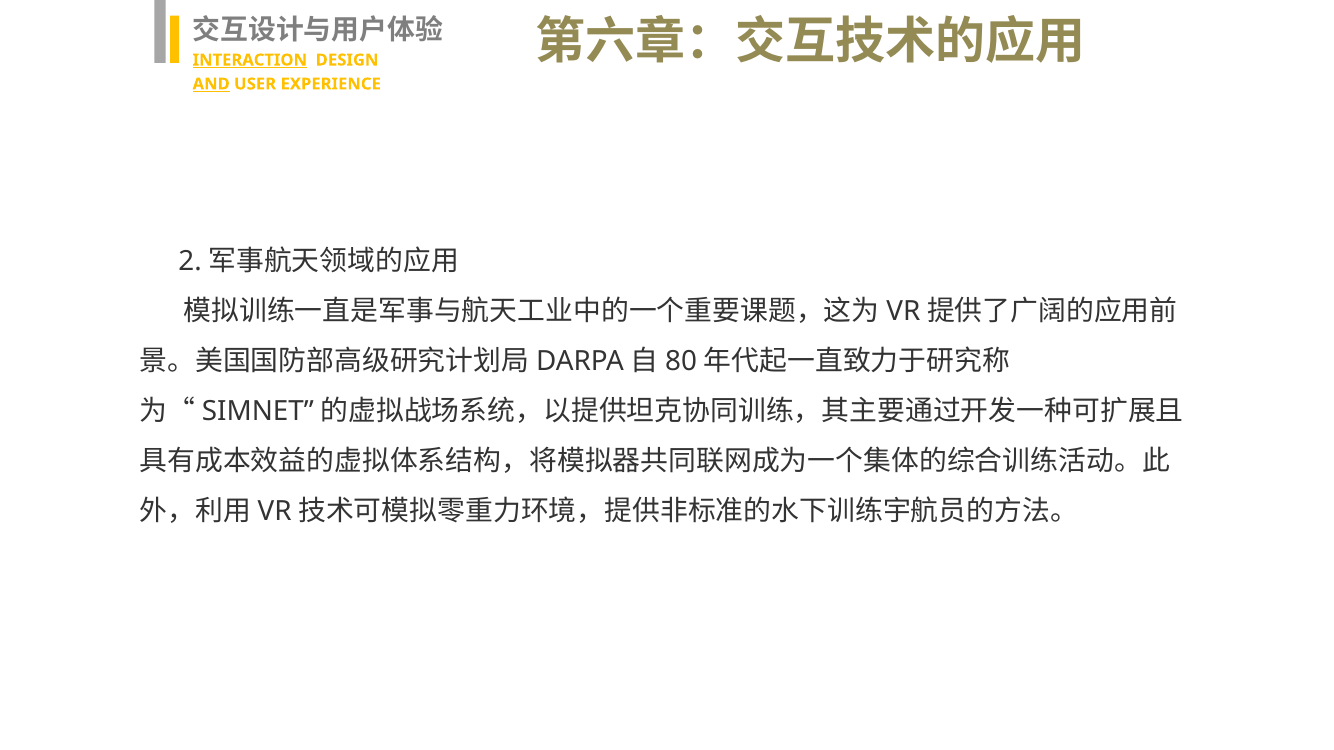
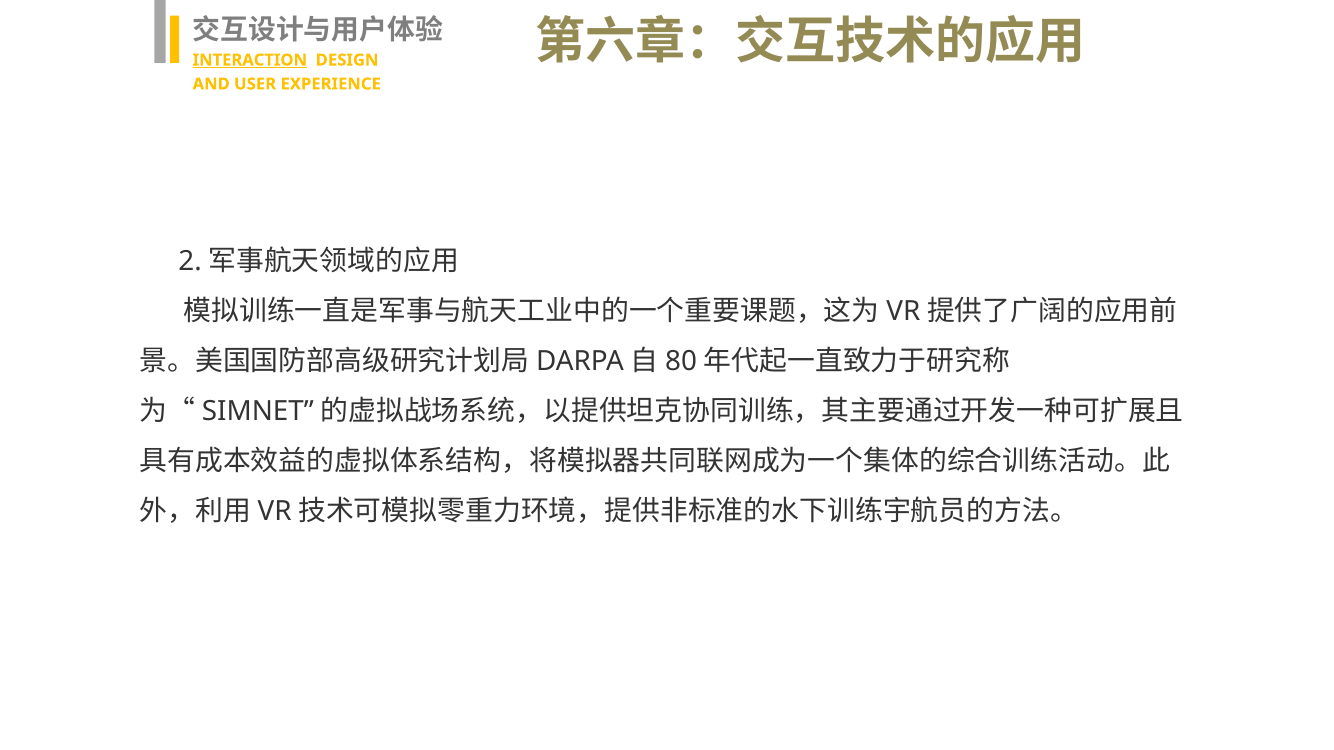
AND underline: present -> none (211, 84)
